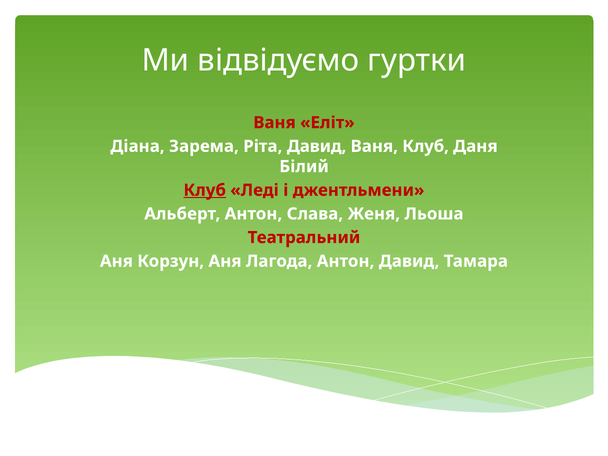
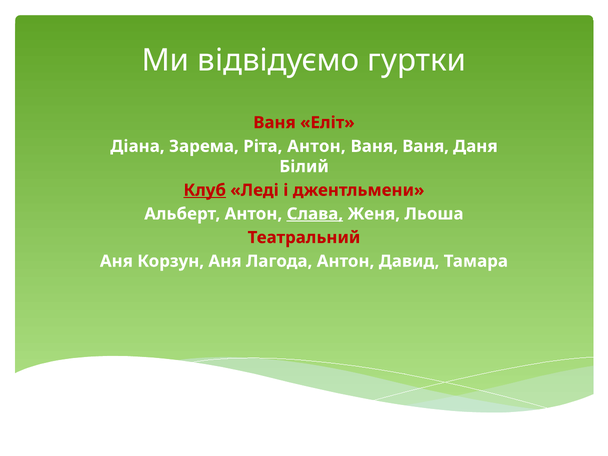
Ріта Давид: Давид -> Антон (316, 146)
Ваня Клуб: Клуб -> Ваня (426, 146)
Слава underline: none -> present (315, 214)
